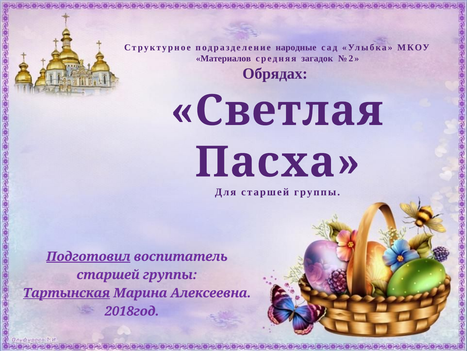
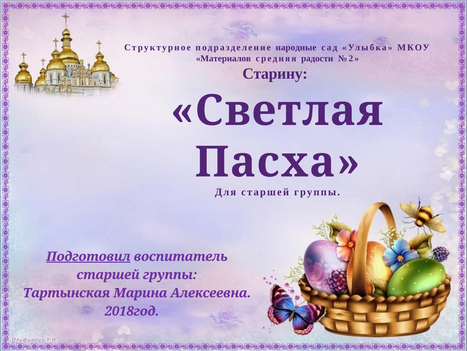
загадок: загадок -> радости (317, 58)
Обрядах: Обрядах -> Старину (275, 74)
Тартынская underline: present -> none (66, 292)
